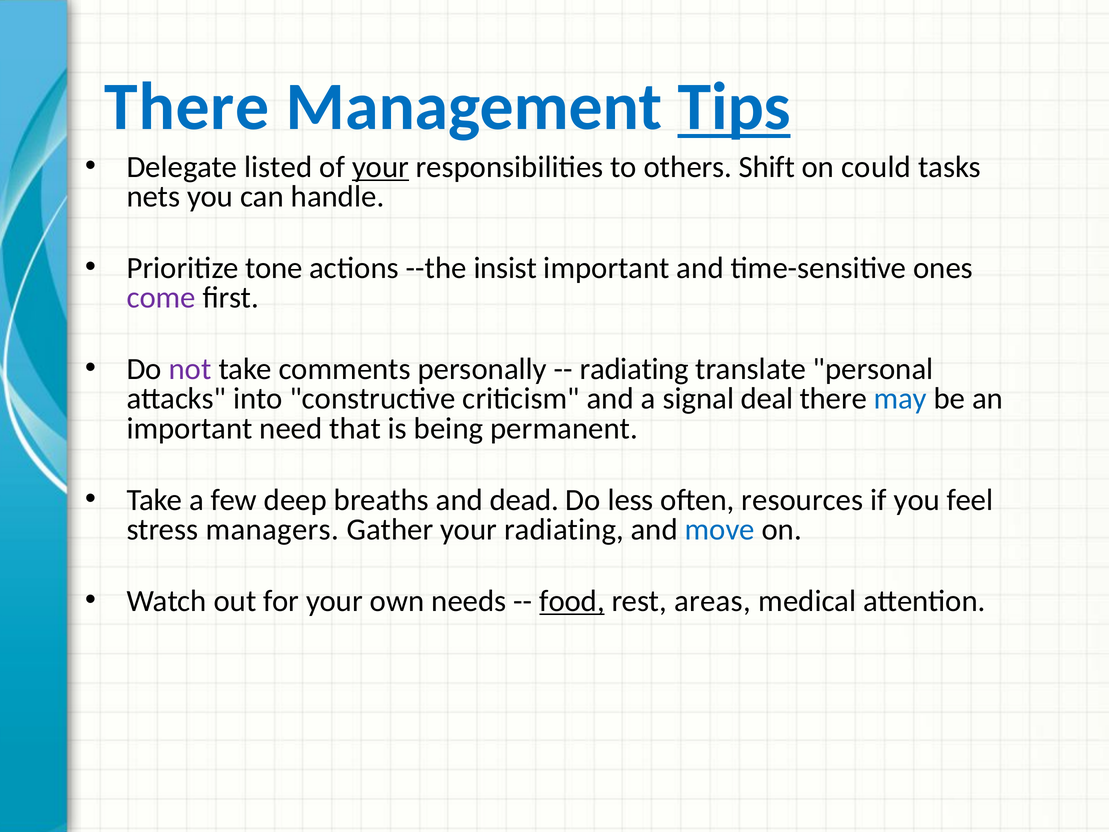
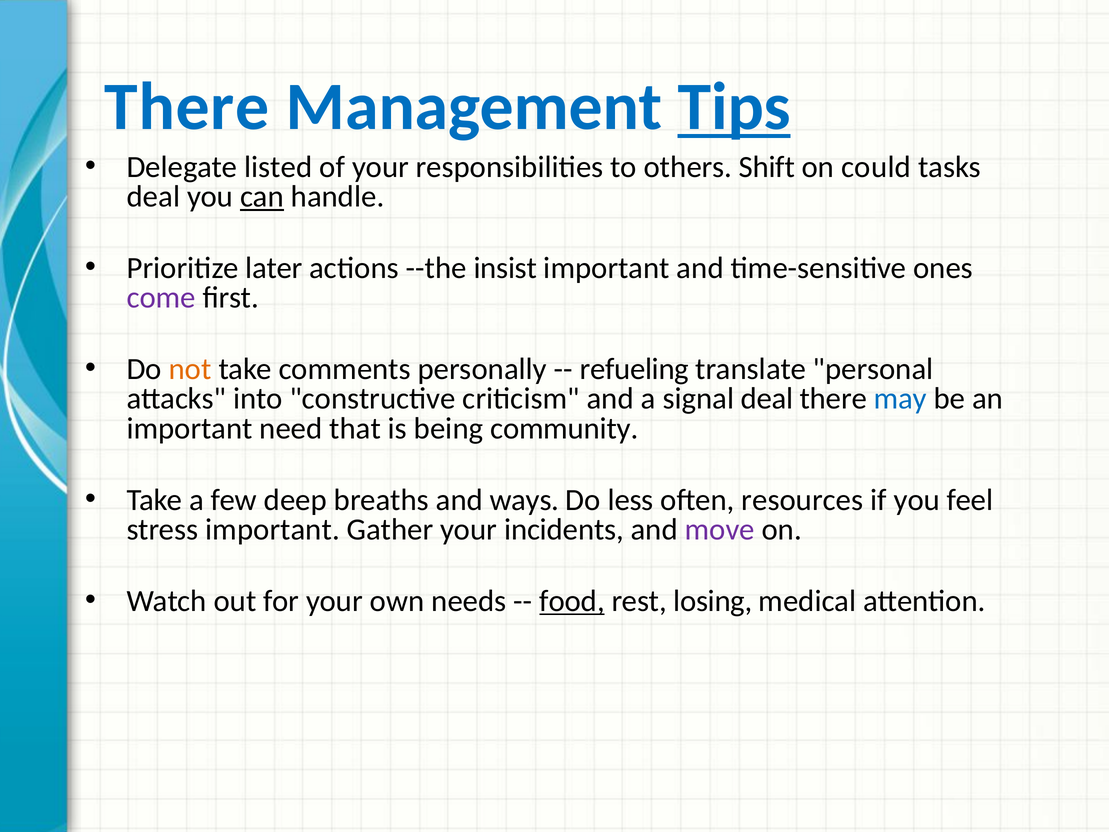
your underline: present -> none (381, 167)
nets: nets -> deal (153, 197)
can underline: none -> present (262, 197)
tone: tone -> later (274, 268)
not colour: purple -> orange (190, 369)
radiating: radiating -> refueling (634, 369)
permanent: permanent -> community (564, 428)
dead: dead -> ways (524, 500)
stress managers: managers -> important (273, 529)
your radiating: radiating -> incidents (564, 529)
move colour: blue -> purple (720, 529)
areas: areas -> losing (713, 601)
